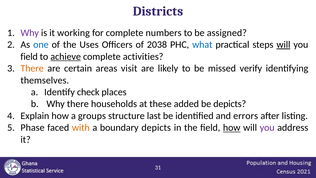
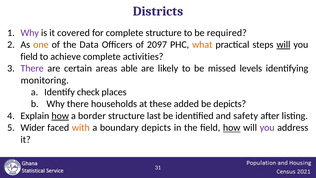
working: working -> covered (73, 33)
complete numbers: numbers -> structure (164, 33)
assigned: assigned -> required (227, 33)
one colour: blue -> orange (41, 45)
Uses: Uses -> Data (89, 45)
2038: 2038 -> 2097 (157, 45)
what colour: blue -> orange (202, 45)
achieve underline: present -> none (66, 56)
There colour: orange -> purple (32, 68)
visit: visit -> able (129, 68)
verify: verify -> levels (251, 68)
themselves: themselves -> monitoring (45, 80)
how underline: none -> present (60, 116)
groups: groups -> border (92, 116)
errors: errors -> safety (246, 116)
Phase: Phase -> Wider (33, 128)
